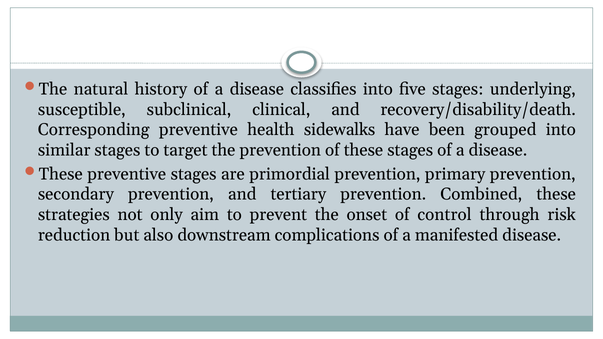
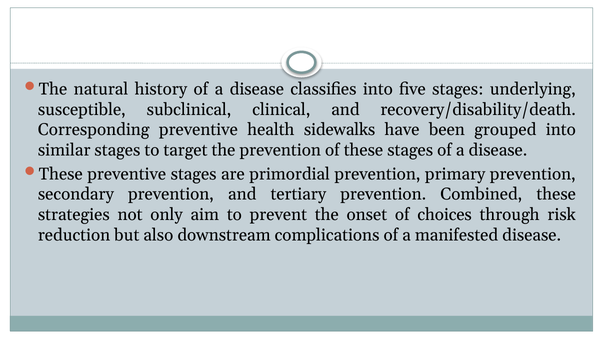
control: control -> choices (445, 215)
